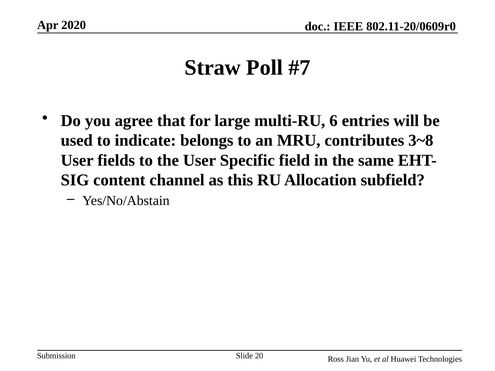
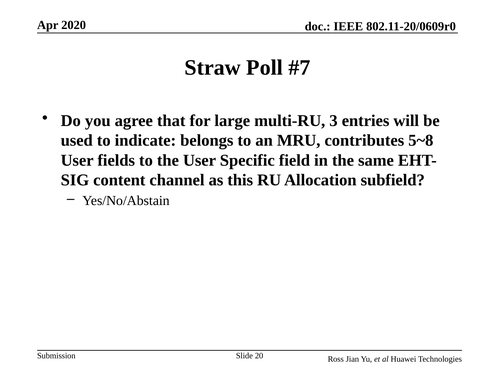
6: 6 -> 3 (334, 121)
3~8: 3~8 -> 5~8 (421, 141)
